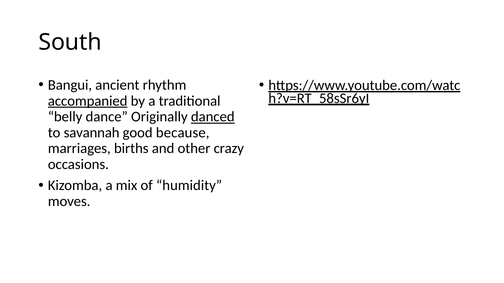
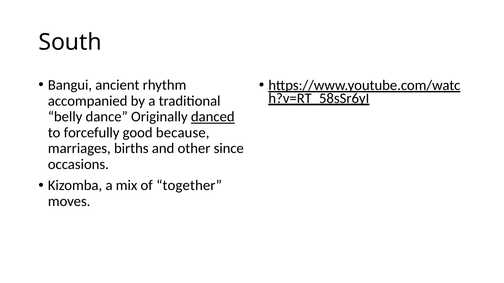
accompanied underline: present -> none (88, 101)
savannah: savannah -> forcefully (92, 133)
crazy: crazy -> since (229, 149)
humidity: humidity -> together (189, 186)
